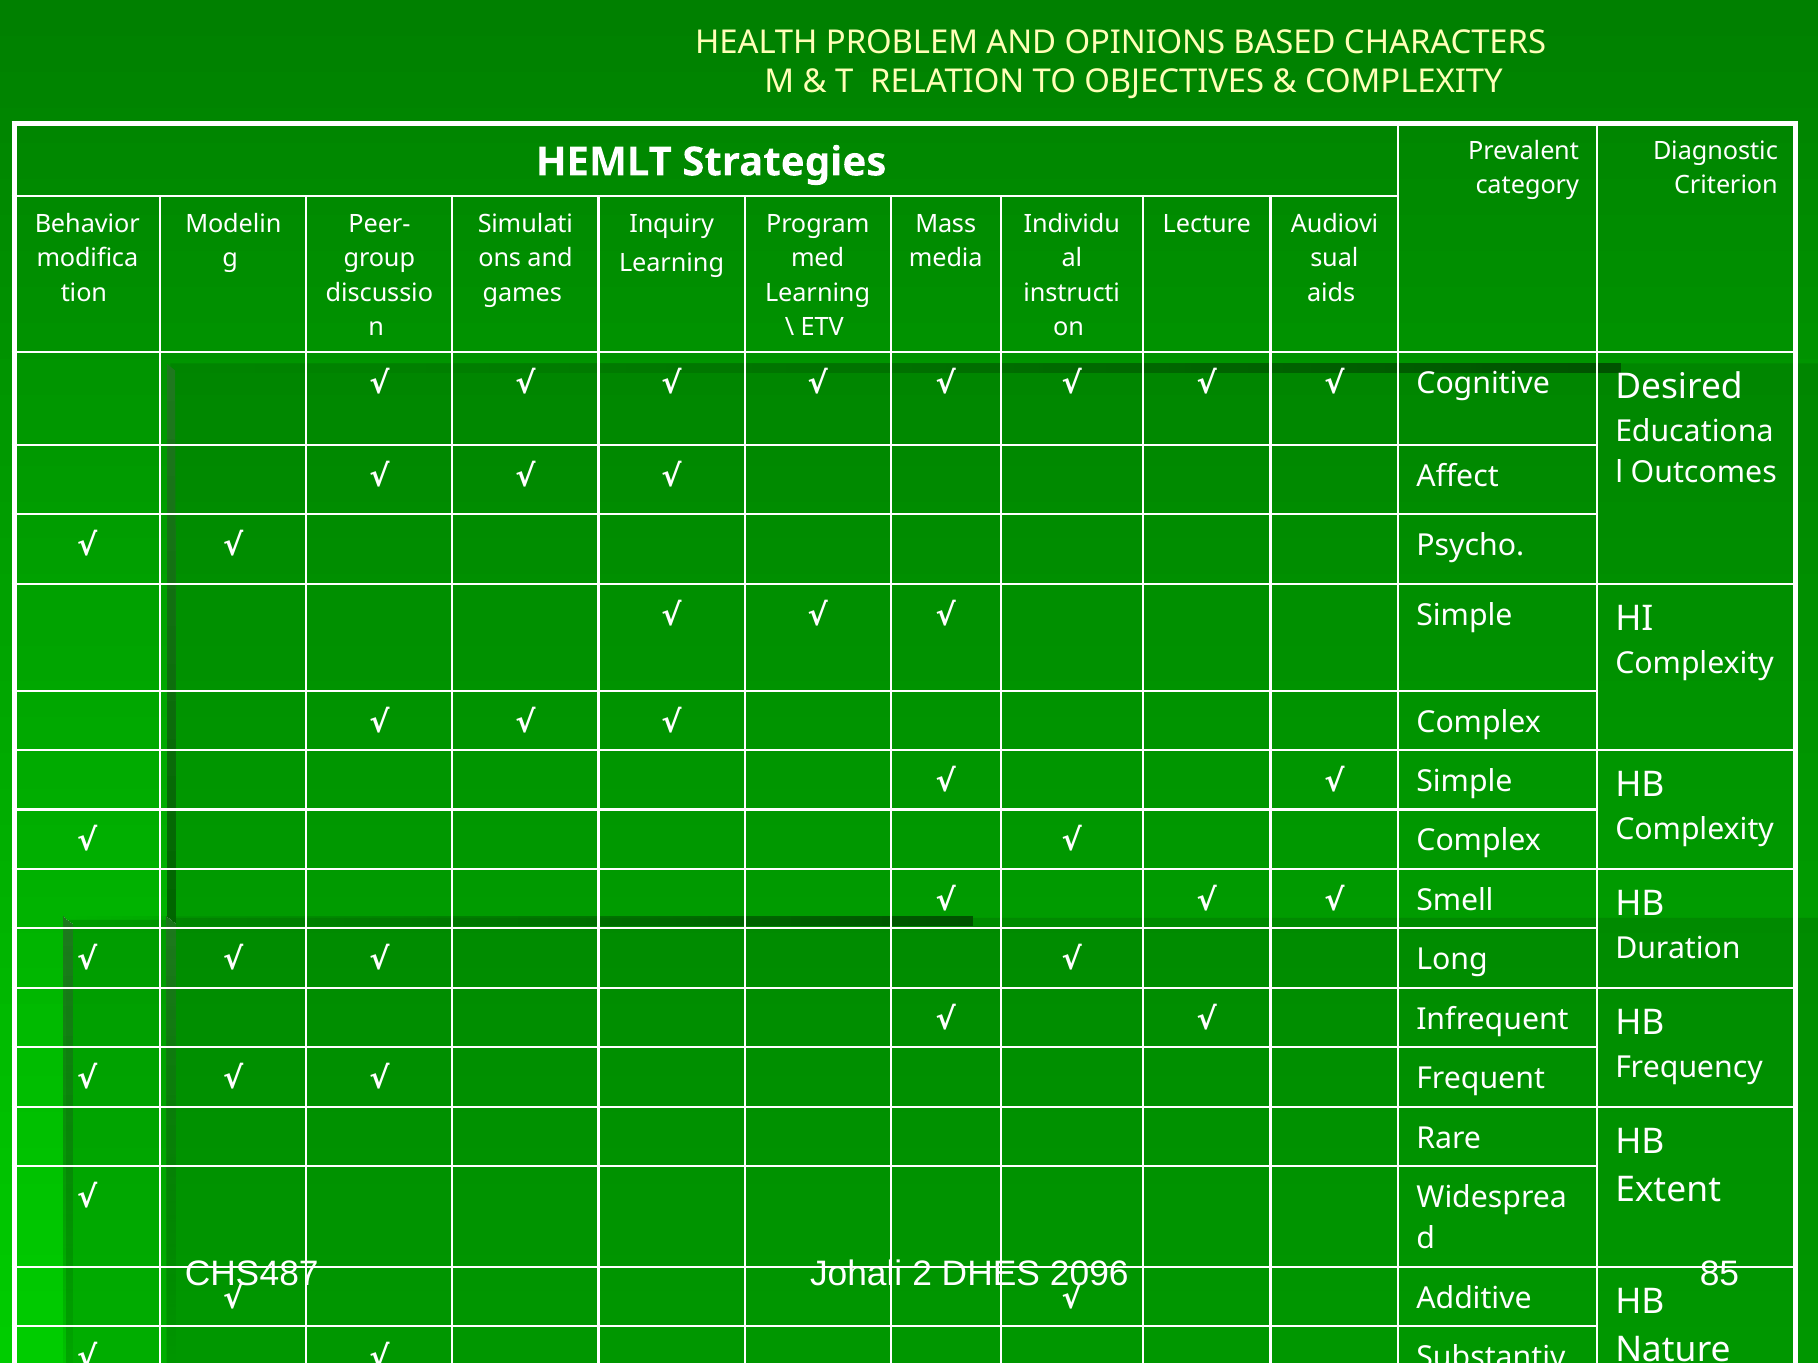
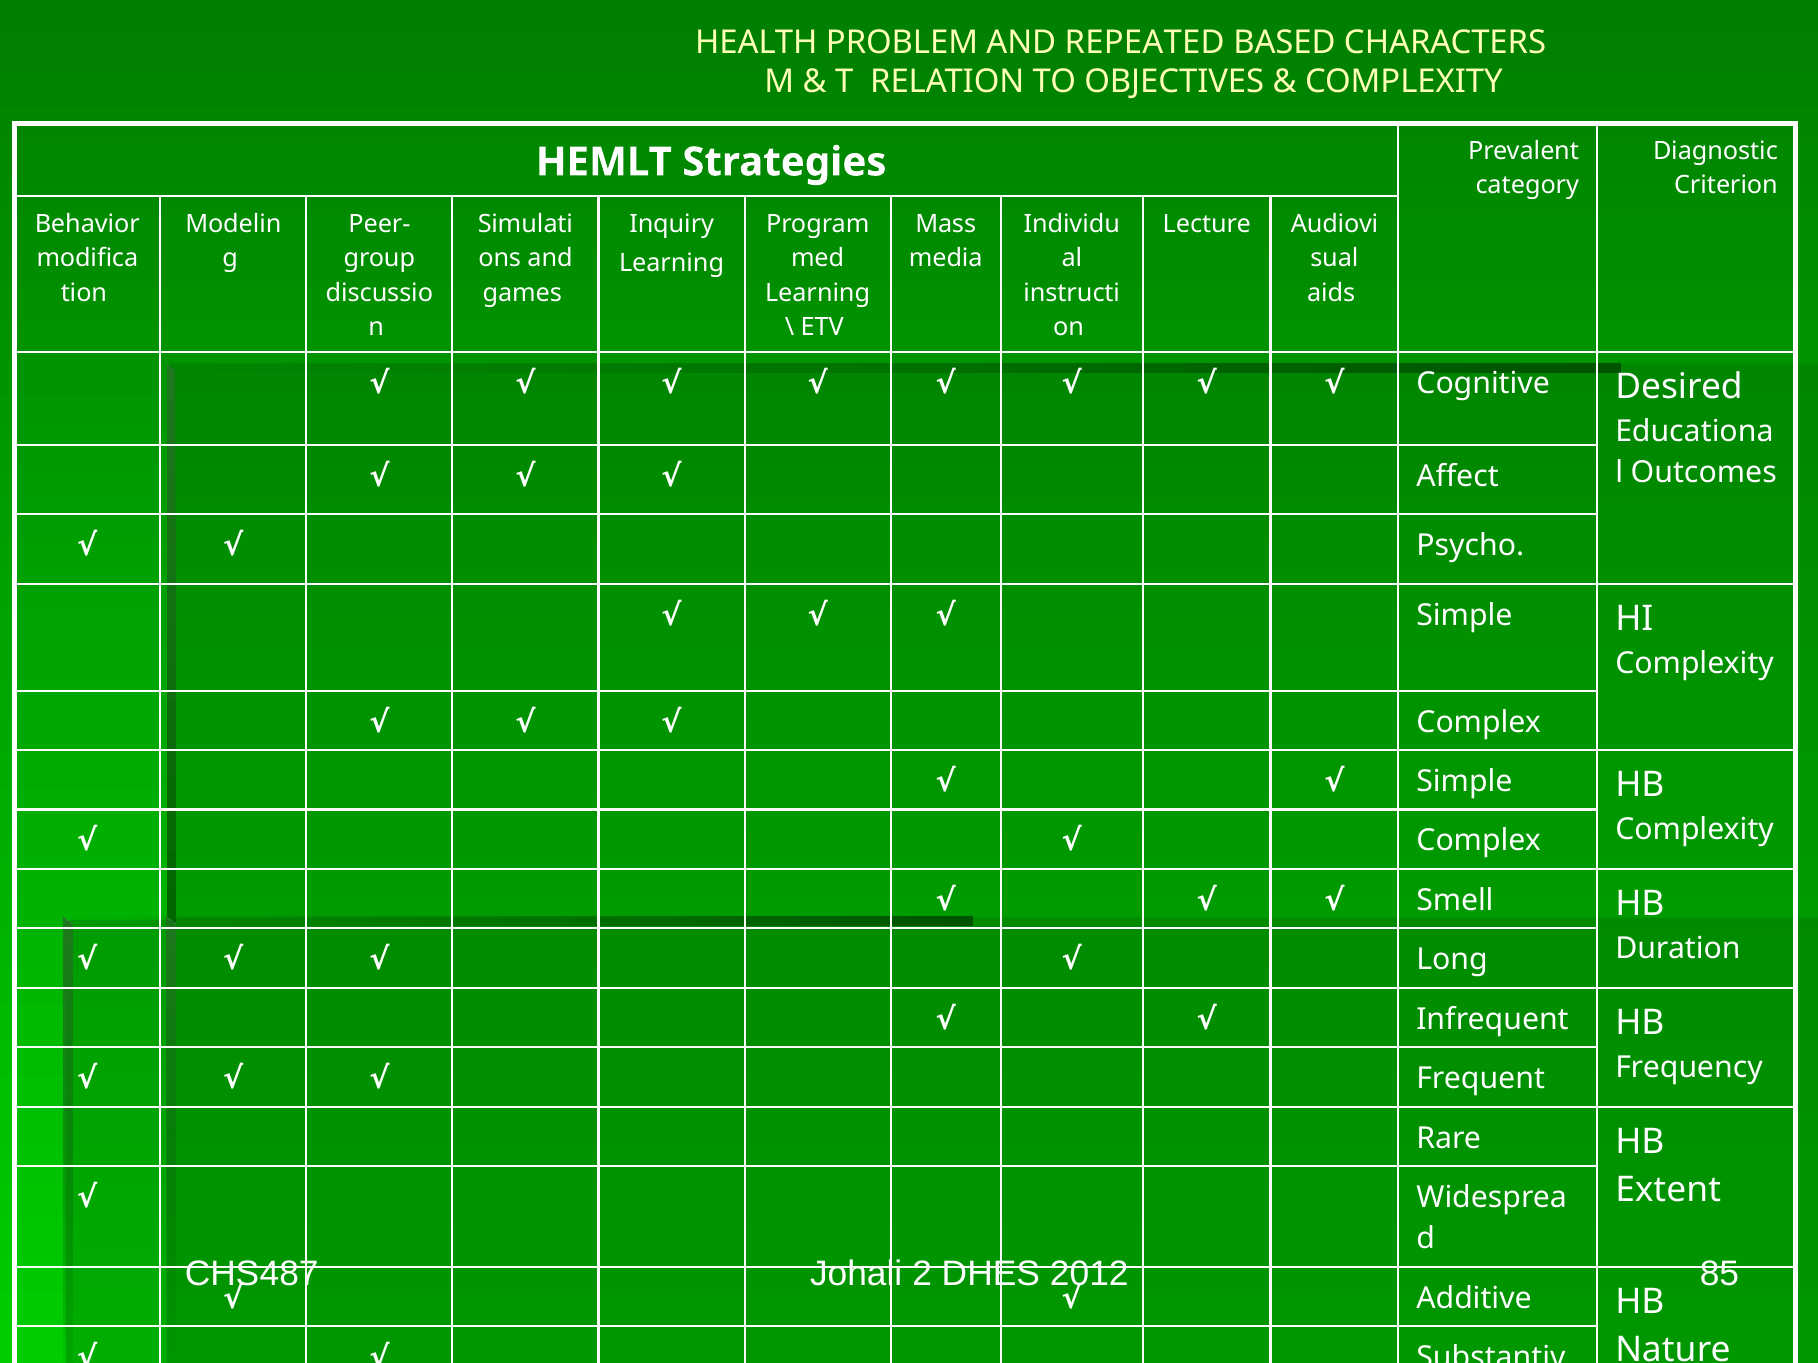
OPINIONS: OPINIONS -> REPEATED (1145, 42)
2096: 2096 -> 2012 (1089, 1274)
